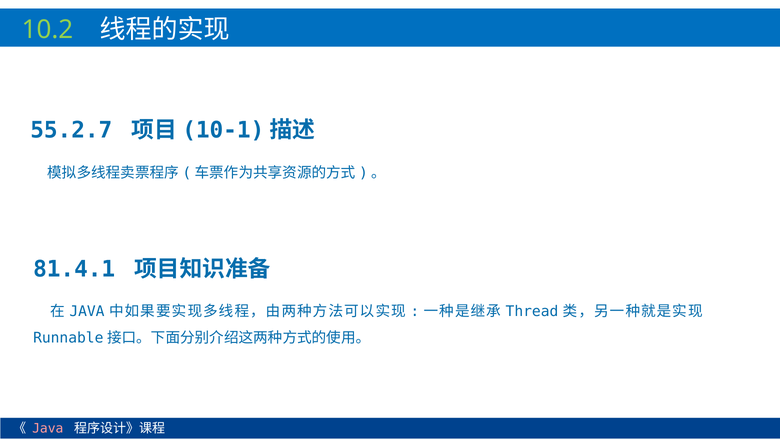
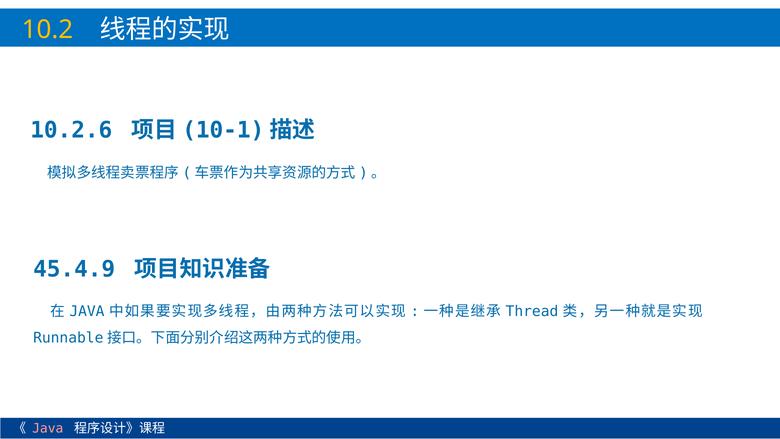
10.2 colour: light green -> yellow (47, 29)
55.2.7: 55.2.7 -> 10.2.6 (71, 130)
81.4.1: 81.4.1 -> 45.4.9 (74, 269)
